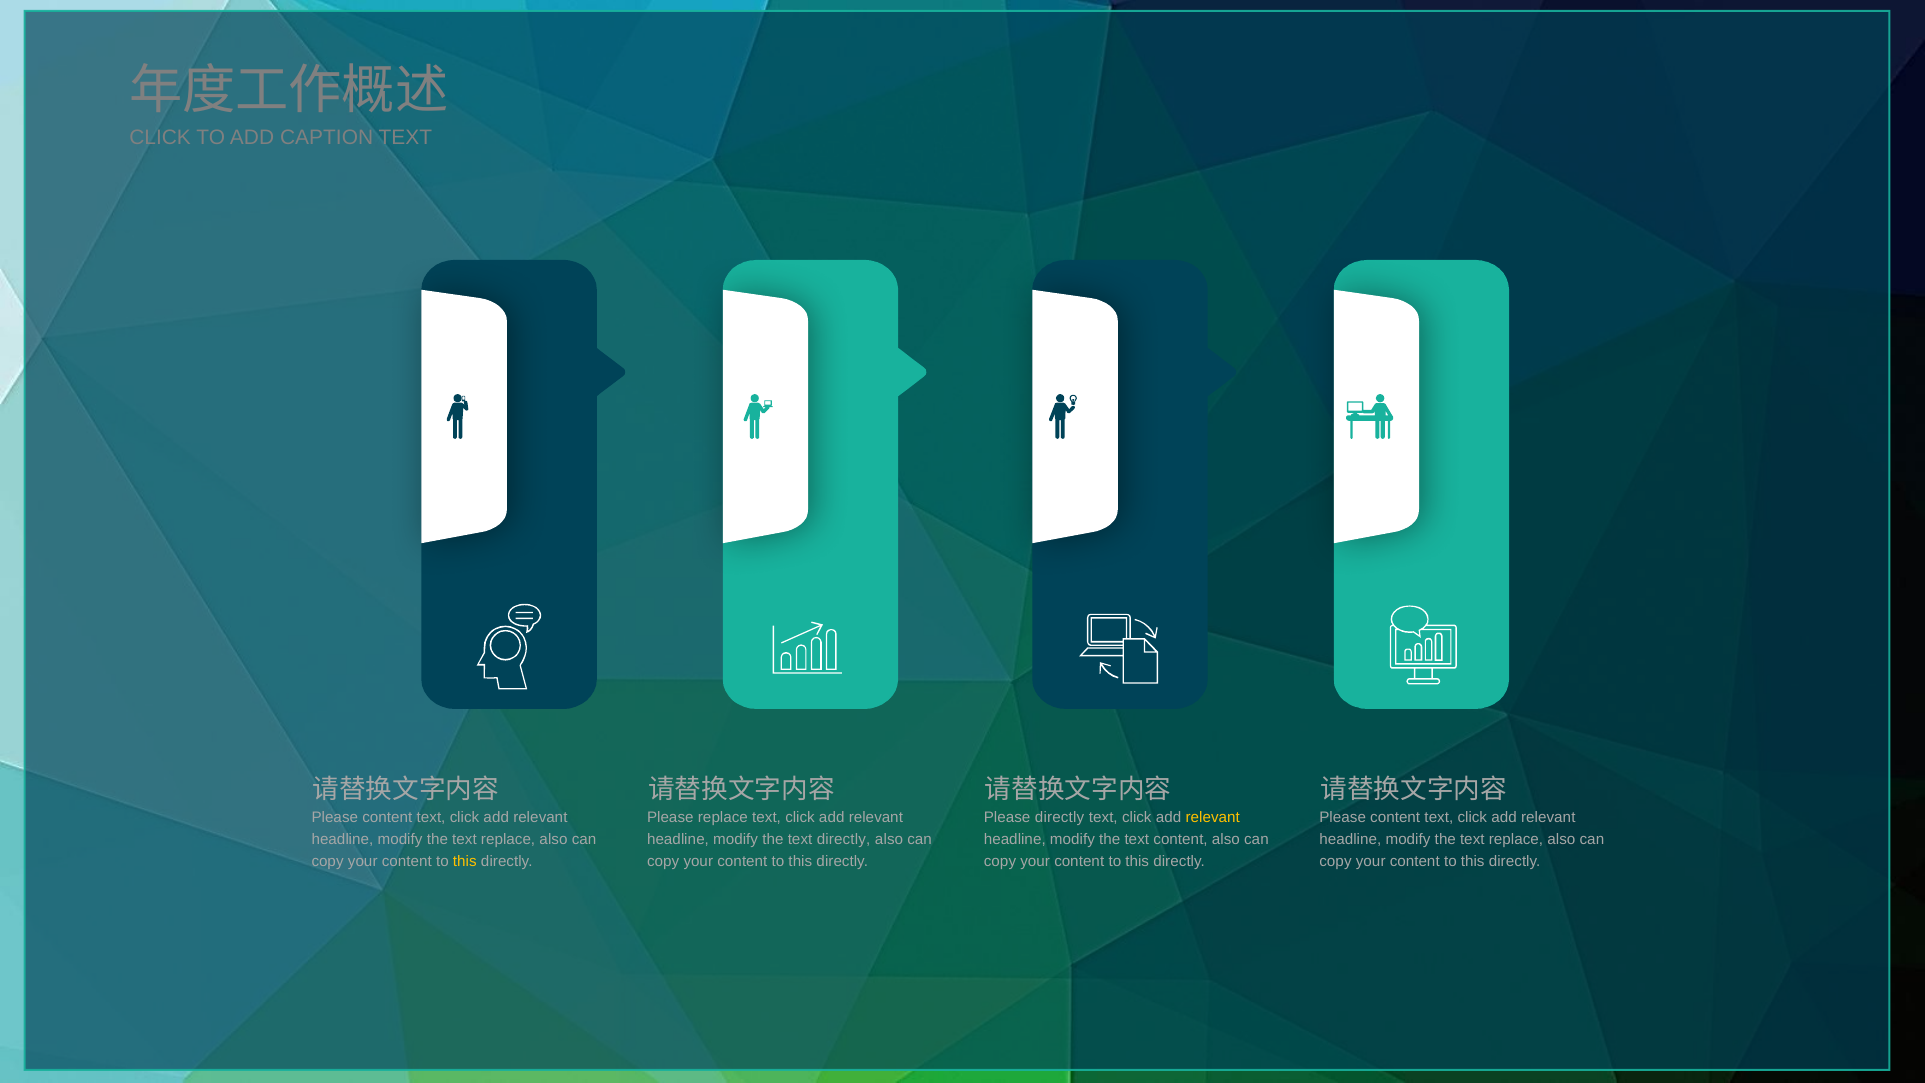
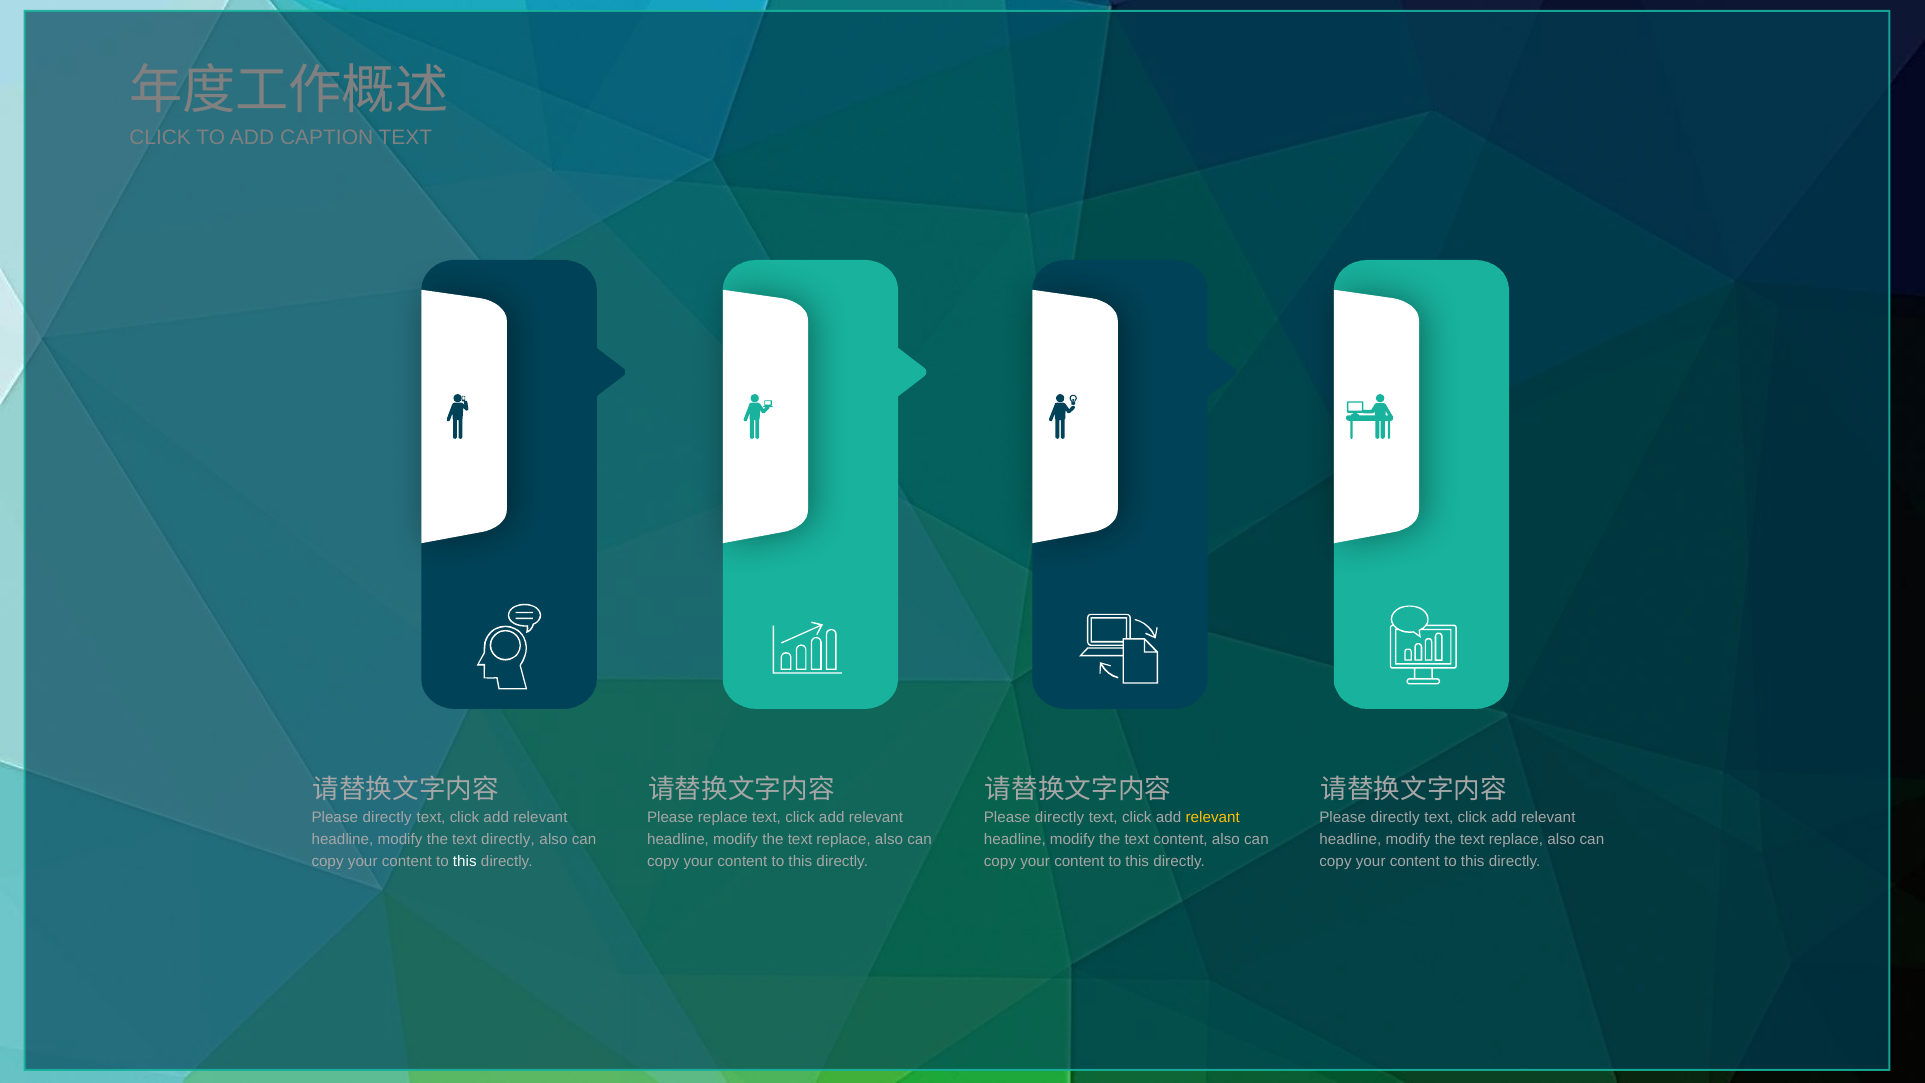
content: content -> directly (387, 818)
content: content -> directly (1395, 818)
replace: replace -> directly (508, 839)
directly: directly -> replace (844, 839)
this colour: yellow -> white (465, 861)
